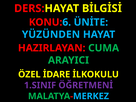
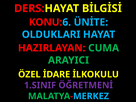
YÜZÜNDEN: YÜZÜNDEN -> OLDUKLARI (51, 34)
